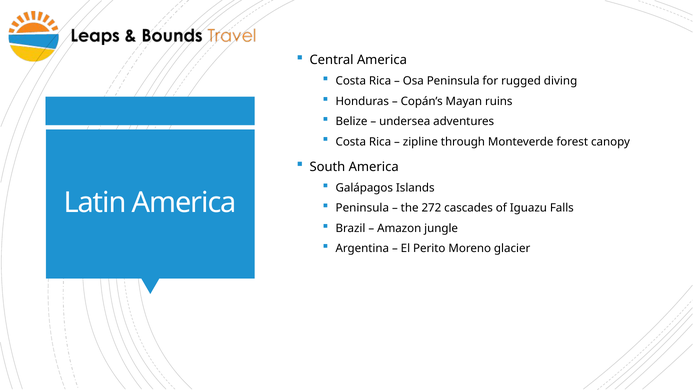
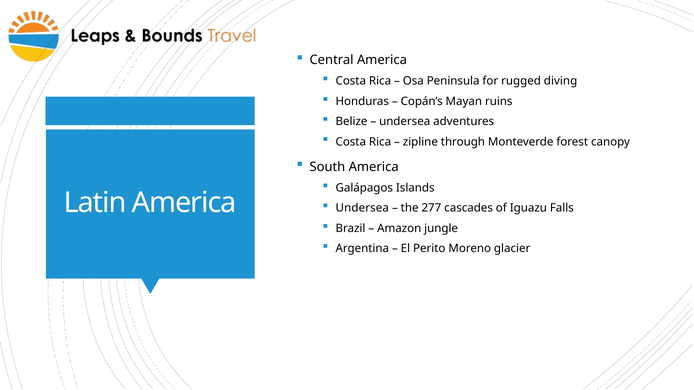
Peninsula: Peninsula -> Undersea (362, 208)
272: 272 -> 277 (431, 208)
